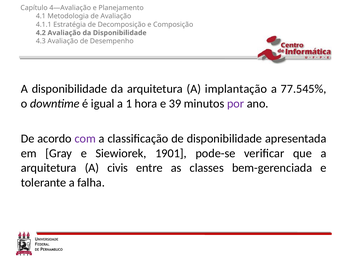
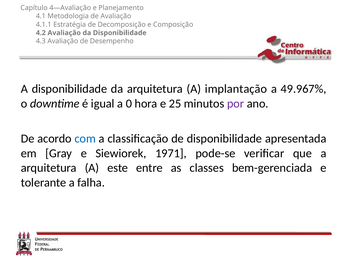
77.545%: 77.545% -> 49.967% (304, 89)
1: 1 -> 0 (129, 104)
39: 39 -> 25 (175, 104)
com colour: purple -> blue (85, 139)
1901: 1901 -> 1971 (171, 153)
civis: civis -> este (118, 168)
